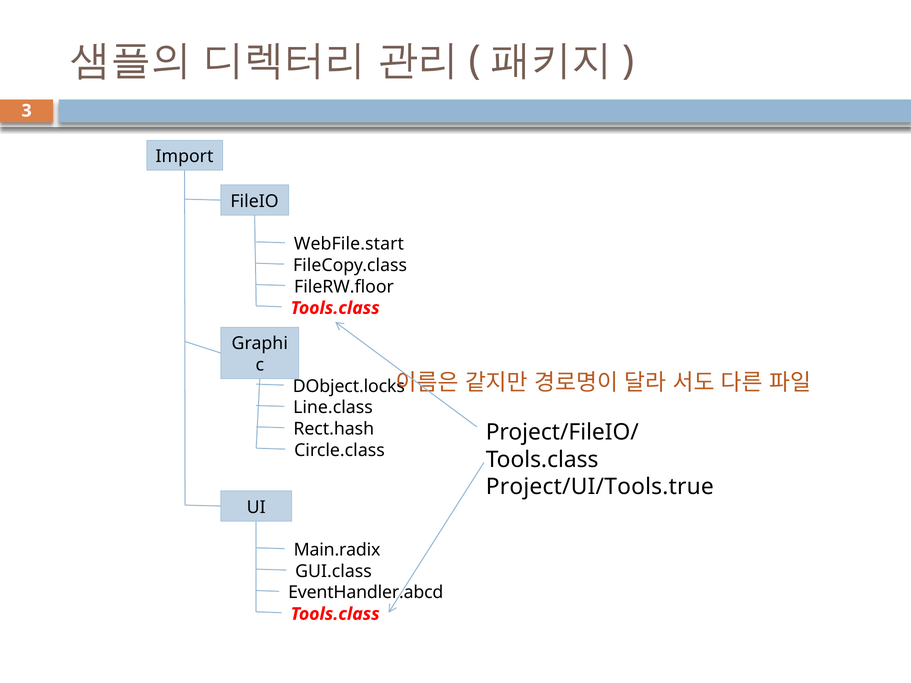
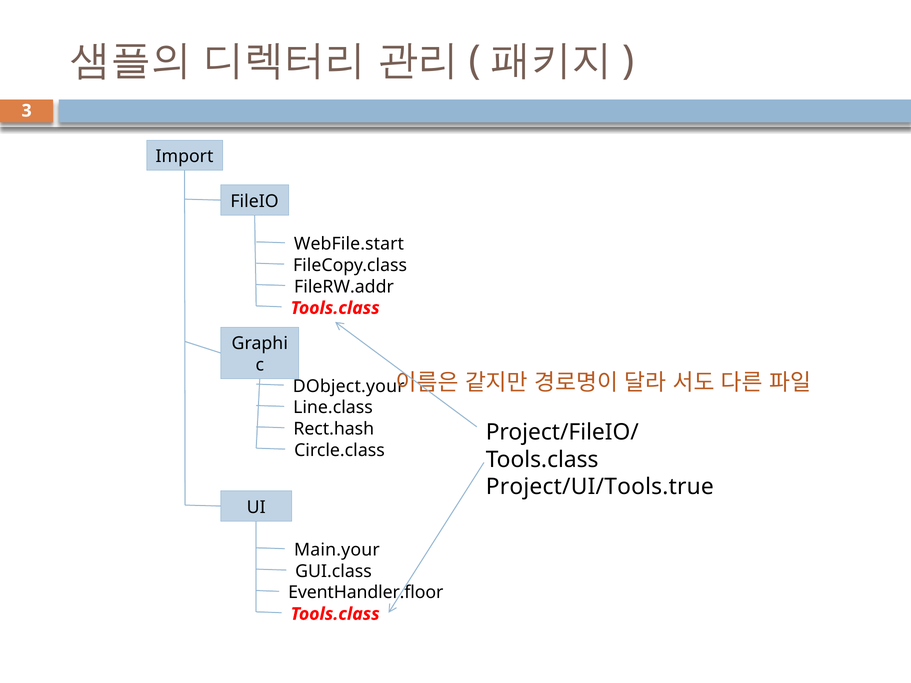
FileRW.floor: FileRW.floor -> FileRW.addr (344, 287)
DObject.locks: DObject.locks -> DObject.your (349, 386)
Main.radix: Main.radix -> Main.your (337, 550)
EventHandler.abcd: EventHandler.abcd -> EventHandler.floor (366, 593)
